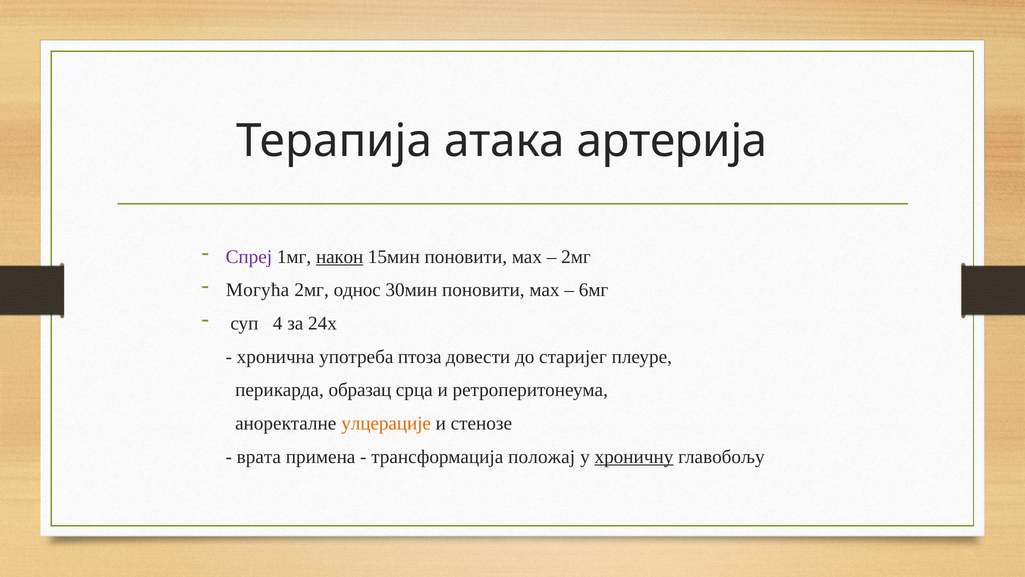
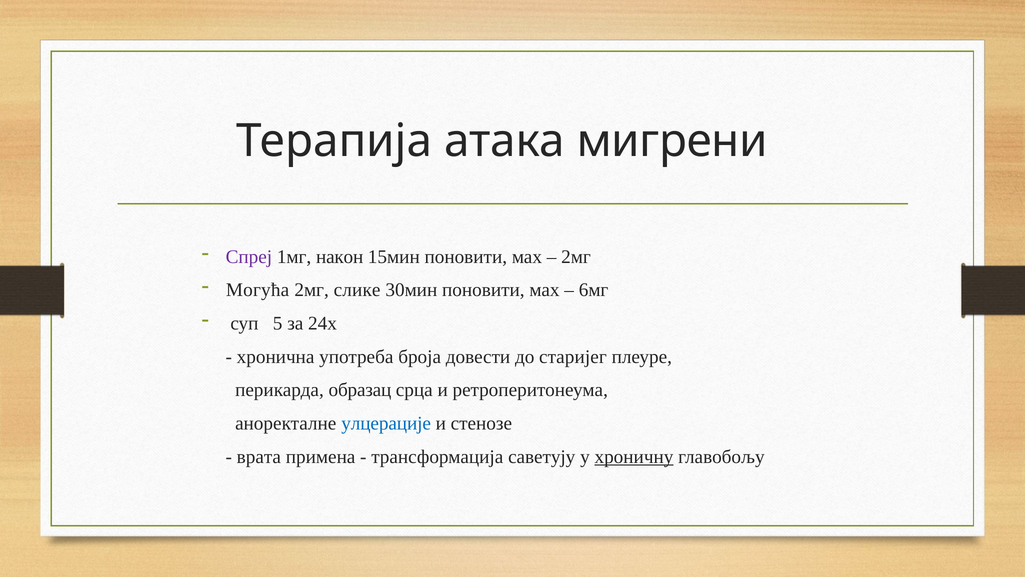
артерија: артерија -> мигрени (672, 141)
након underline: present -> none (340, 257)
однос: однос -> слике (357, 290)
4: 4 -> 5 (278, 323)
птоза: птоза -> броја (420, 357)
улцерације colour: orange -> blue (386, 423)
положај: положај -> саветују (542, 456)
